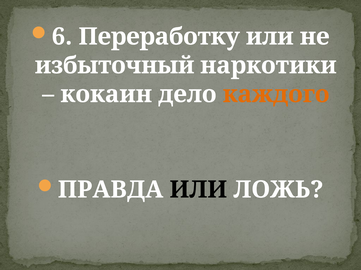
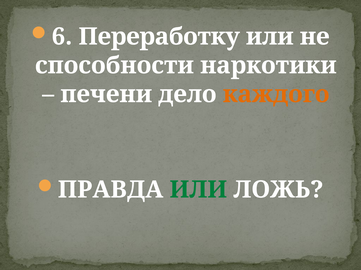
избыточный: избыточный -> способности (114, 66)
кокаин: кокаин -> печени (106, 94)
ИЛИ colour: black -> green (198, 190)
